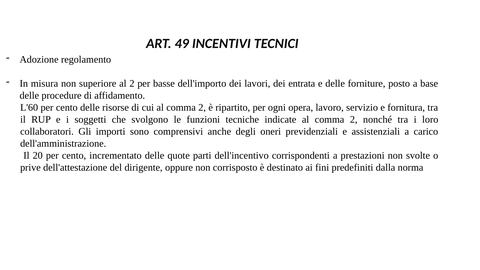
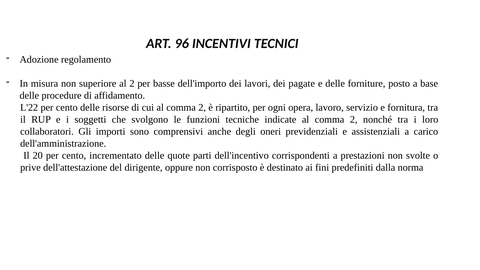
49: 49 -> 96 (182, 43)
entrata: entrata -> pagate (302, 83)
L'60: L'60 -> L'22 (29, 108)
